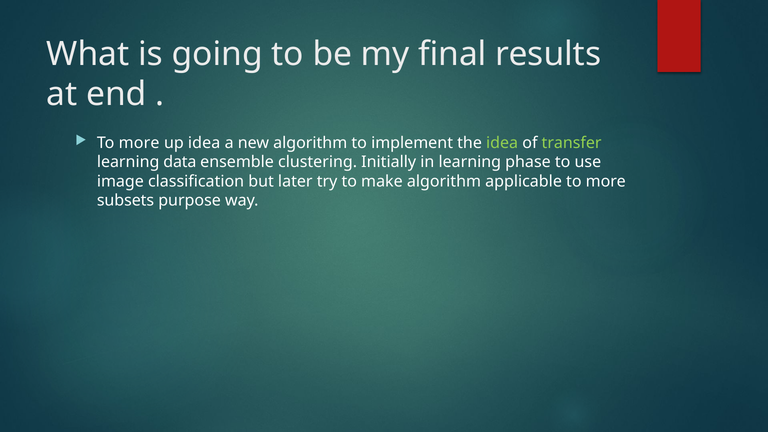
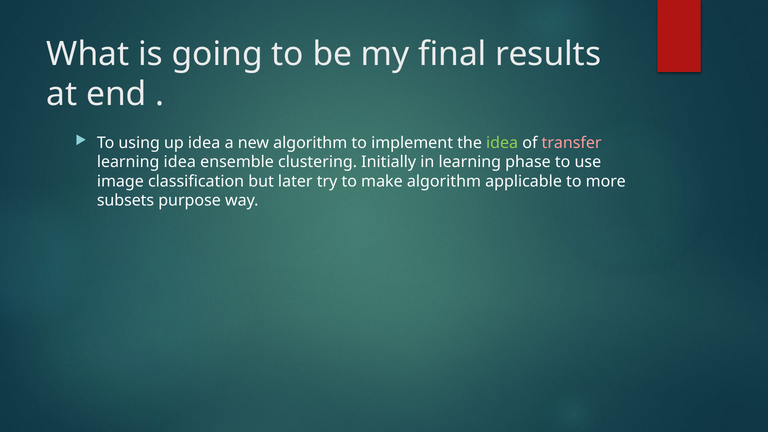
more: more -> using (139, 143)
transfer colour: light green -> pink (572, 143)
learning data: data -> idea (180, 162)
